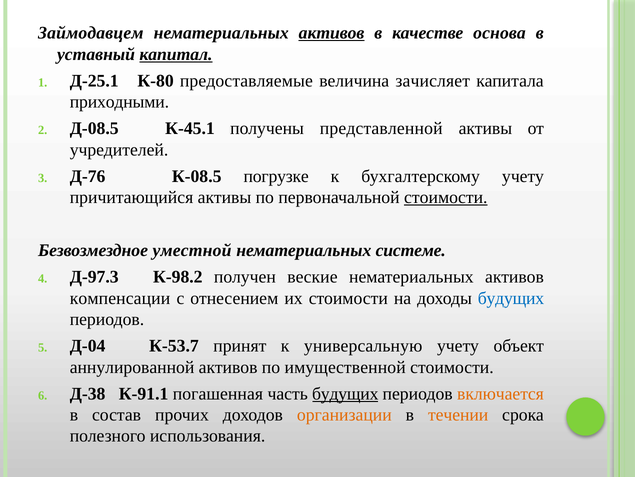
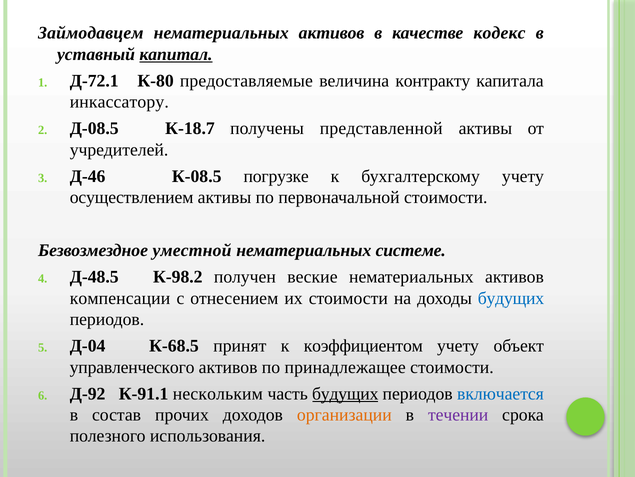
активов underline: present -> none (332, 33)
основа: основа -> кодекс (499, 33)
Д-25.1: Д-25.1 -> Д-72.1 (94, 81)
зачисляет: зачисляет -> контракту (433, 81)
приходными: приходными -> инкассатору (119, 102)
К-45.1: К-45.1 -> К-18.7 (190, 128)
Д-76: Д-76 -> Д-46 (88, 176)
причитающийся: причитающийся -> осуществлением (132, 197)
стоимости underline: present -> none (446, 197)
Д-97.3: Д-97.3 -> Д-48.5 (94, 277)
К-53.7: К-53.7 -> К-68.5 (174, 345)
универсальную: универсальную -> коэффициентом (363, 345)
аннулированной: аннулированной -> управленческого (132, 367)
имущественной: имущественной -> принадлежащее (345, 367)
Д-38: Д-38 -> Д-92 (88, 393)
погашенная: погашенная -> нескольким (218, 393)
включается colour: orange -> blue (500, 393)
течении colour: orange -> purple (458, 414)
